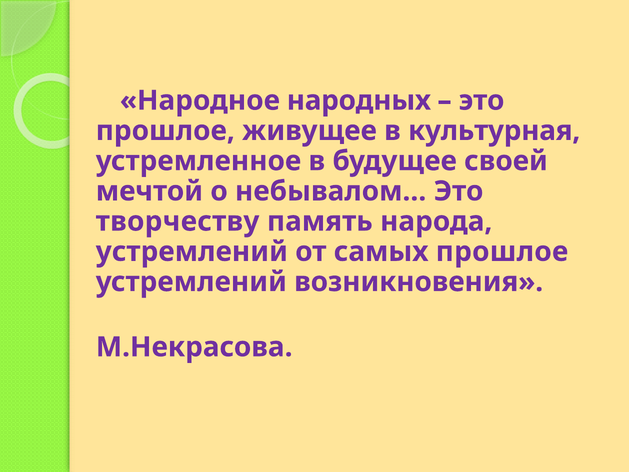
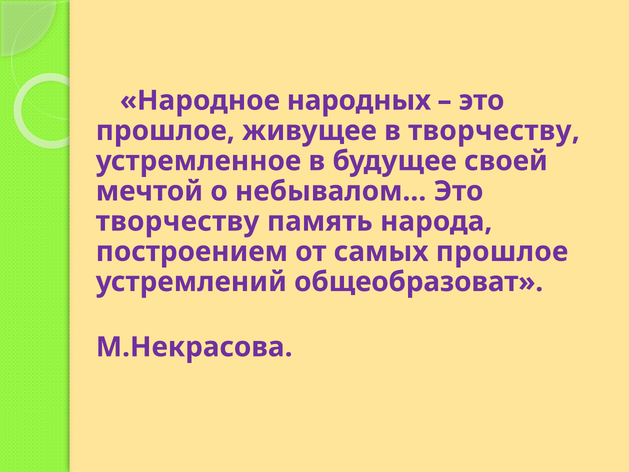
в культурная: культурная -> творчеству (494, 131)
устремлений: устремлений -> построением (192, 252)
возникновения: возникновения -> общеобразоват (419, 282)
